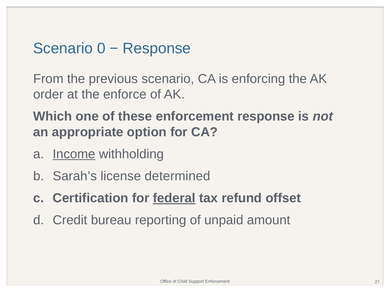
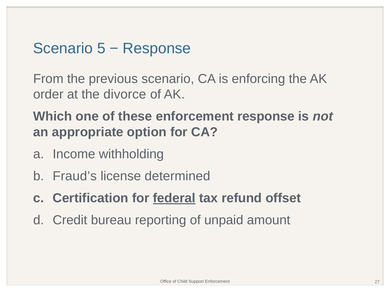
0: 0 -> 5 (101, 48)
enforce: enforce -> divorce (125, 95)
Income underline: present -> none (74, 154)
Sarah’s: Sarah’s -> Fraud’s (75, 176)
